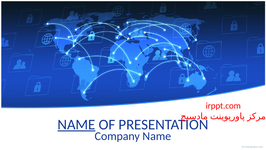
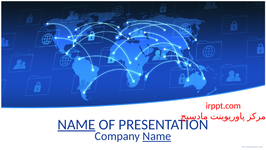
Name underline: none -> present (157, 136)
